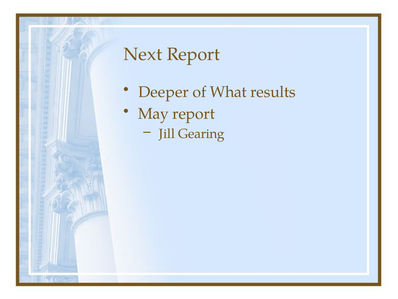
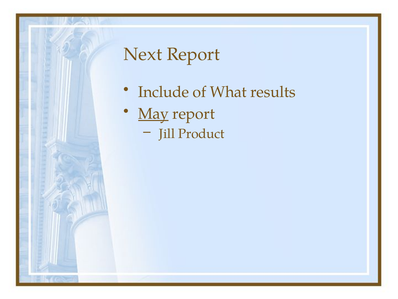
Deeper: Deeper -> Include (164, 92)
May underline: none -> present (153, 114)
Gearing: Gearing -> Product (201, 133)
